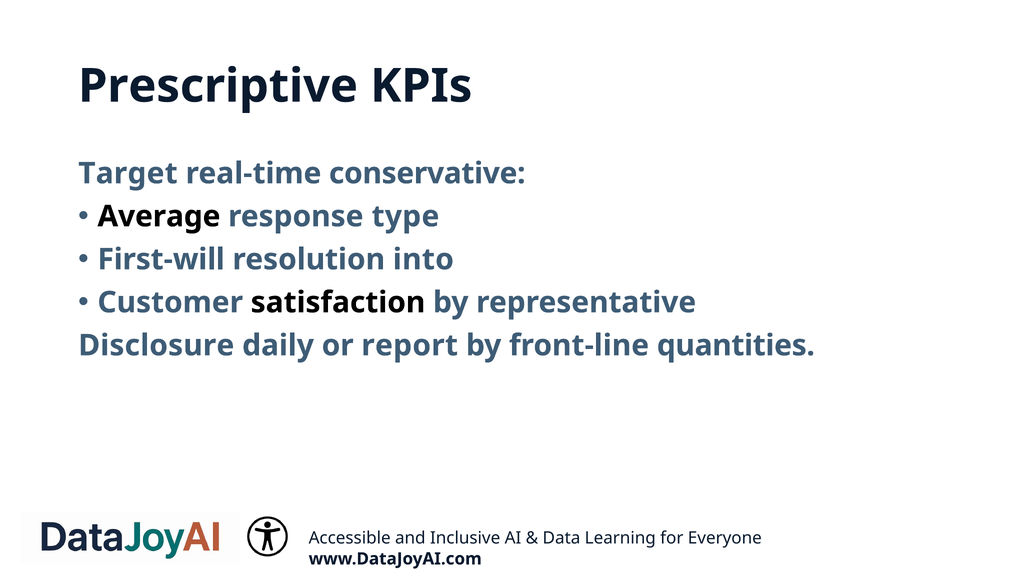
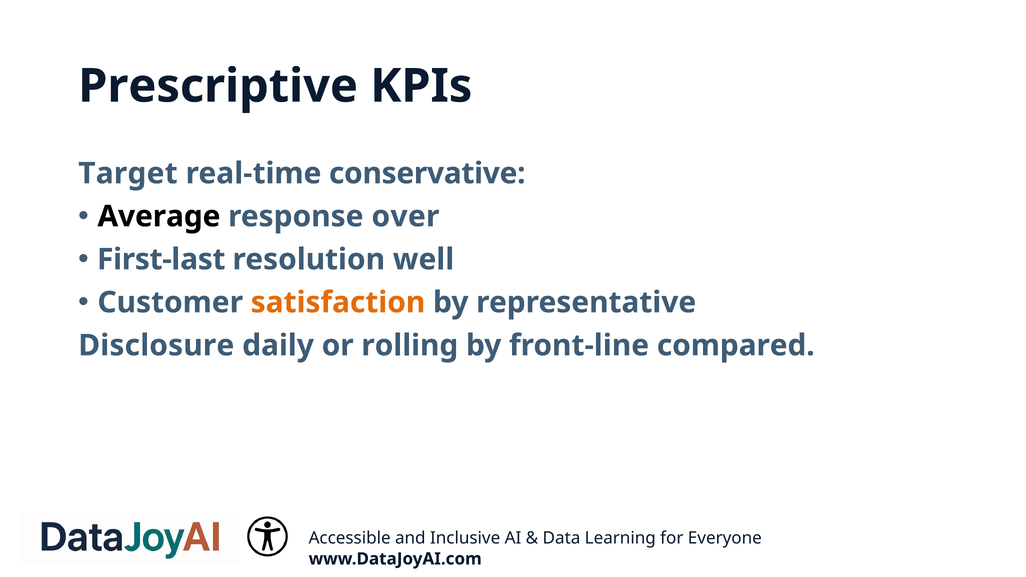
type: type -> over (405, 216)
First-will: First-will -> First-last (161, 260)
into: into -> well (424, 260)
satisfaction colour: black -> orange (338, 303)
report: report -> rolling (410, 346)
quantities: quantities -> compared (736, 346)
